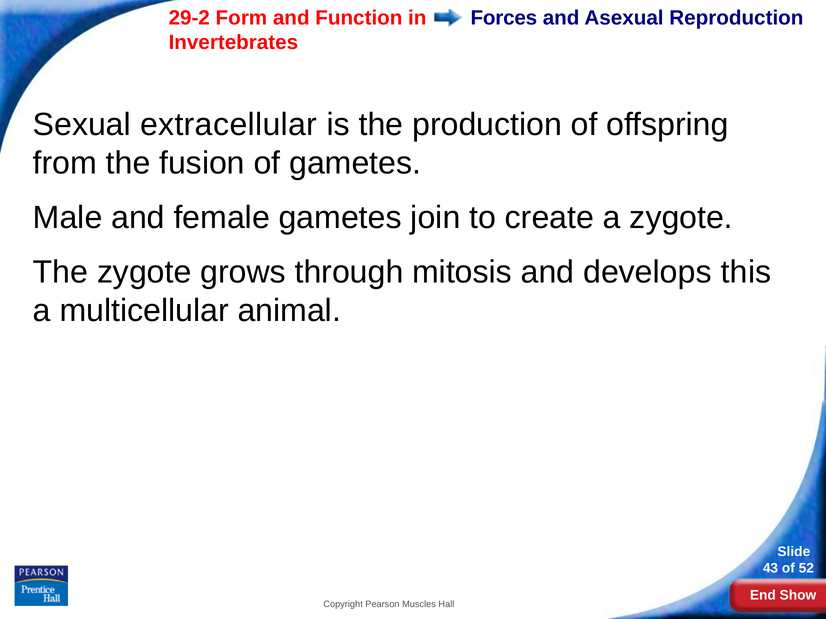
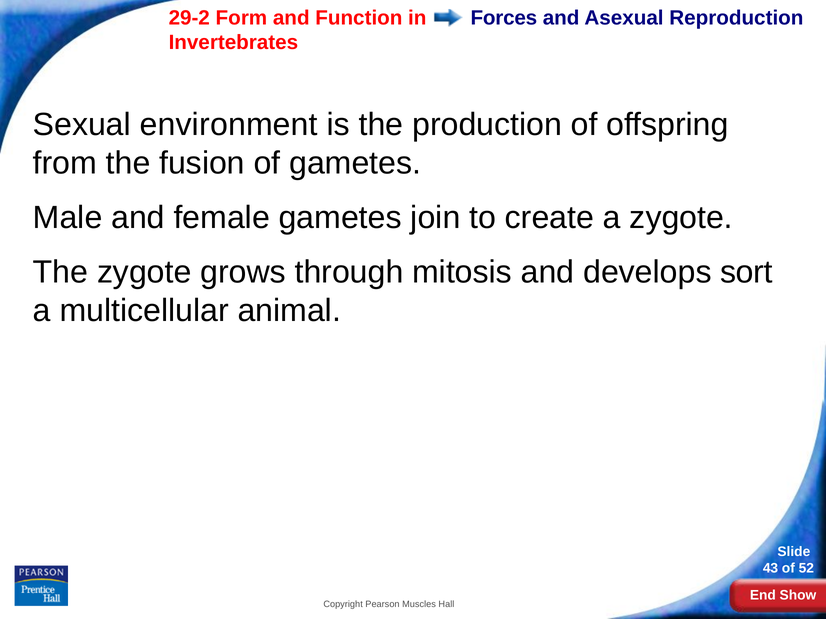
extracellular: extracellular -> environment (229, 125)
this: this -> sort (746, 272)
